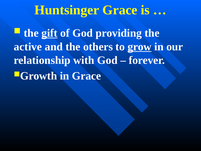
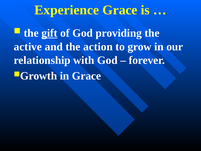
Huntsinger: Huntsinger -> Experience (67, 10)
others: others -> action (98, 47)
grow underline: present -> none (140, 47)
